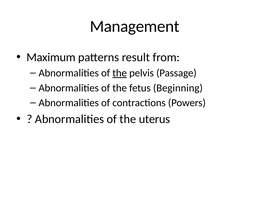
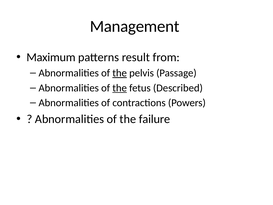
the underline: none -> present (120, 88)
Beginning: Beginning -> Described (178, 88)
uterus: uterus -> failure (154, 119)
